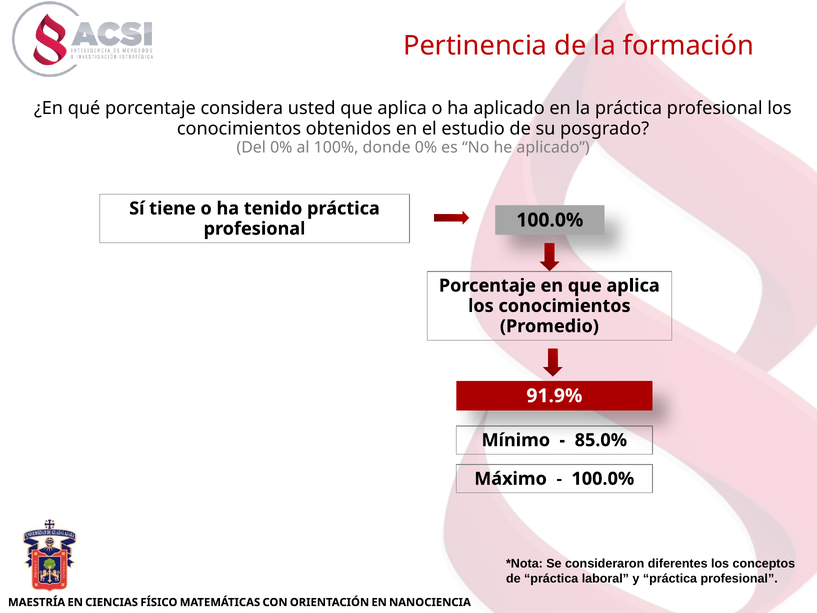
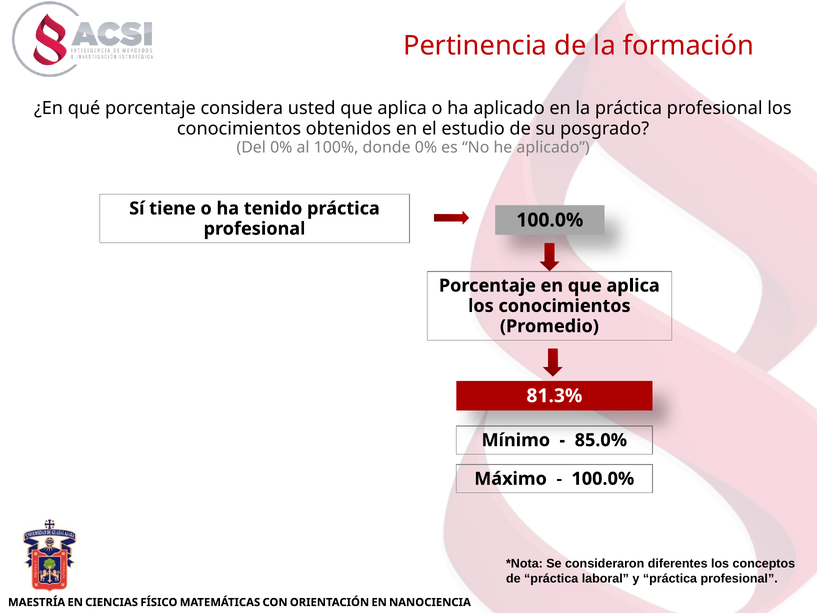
91.9%: 91.9% -> 81.3% (554, 396)
